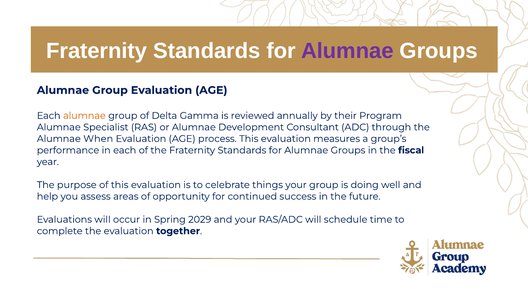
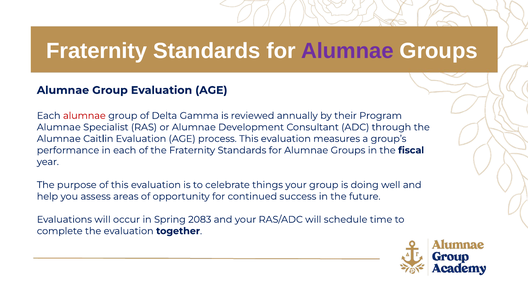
alumnae colour: orange -> red (84, 116)
When: When -> Caitlin (98, 139)
2029: 2029 -> 2083 (200, 219)
